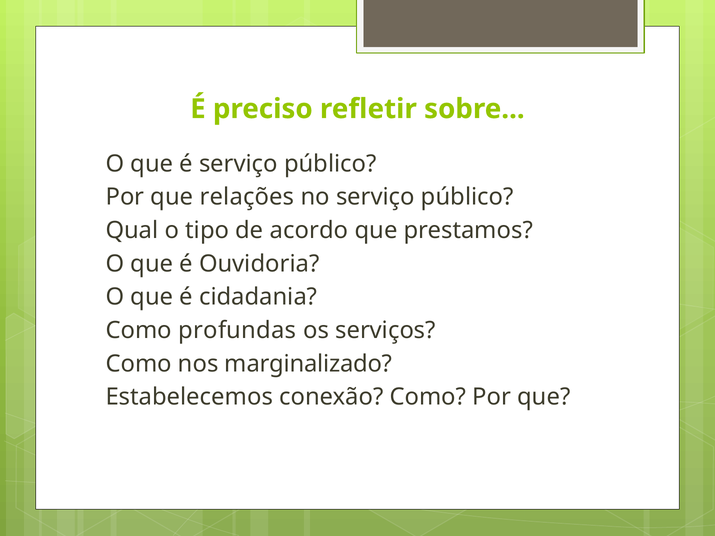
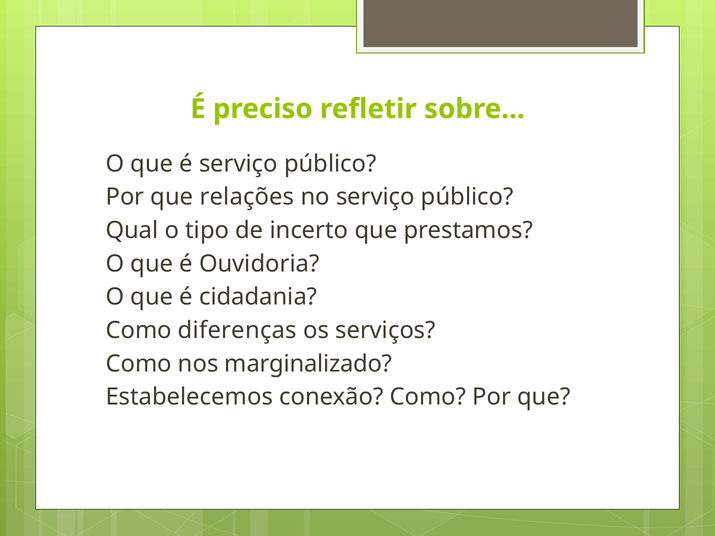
acordo: acordo -> incerto (309, 231)
profundas: profundas -> diferenças (237, 331)
